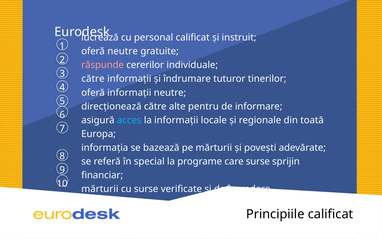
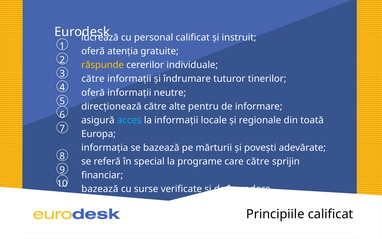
oferă neutre: neutre -> atenţia (123, 51)
răspunde colour: pink -> yellow (103, 65)
care surse: surse -> către (258, 161)
mărturii: mărturii -> bazează (100, 189)
